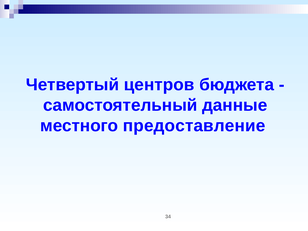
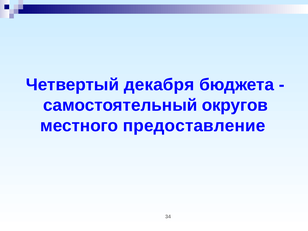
центров: центров -> декабря (159, 85)
данные: данные -> округов (235, 105)
